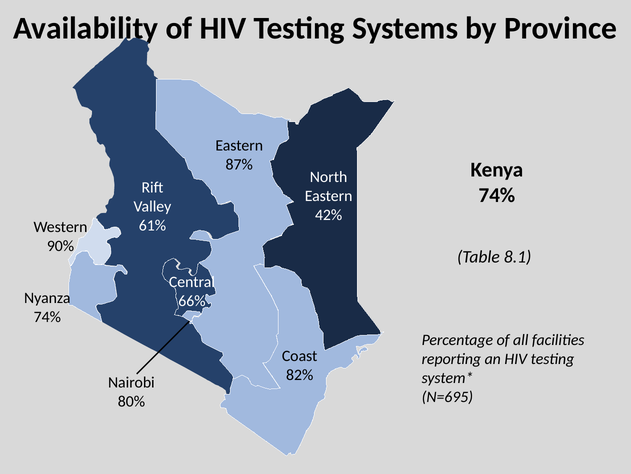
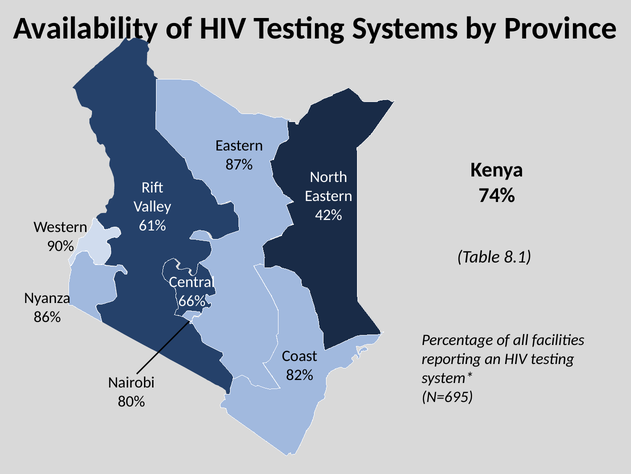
74%: 74% -> 86% (47, 317)
